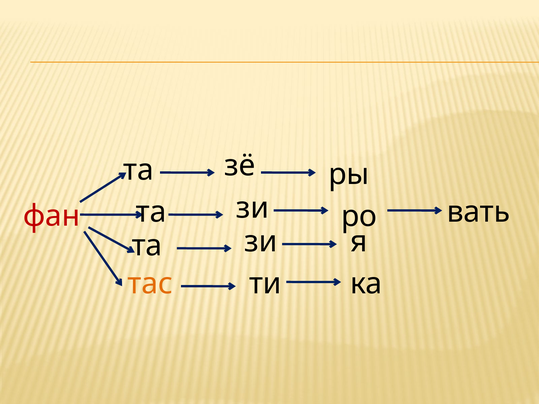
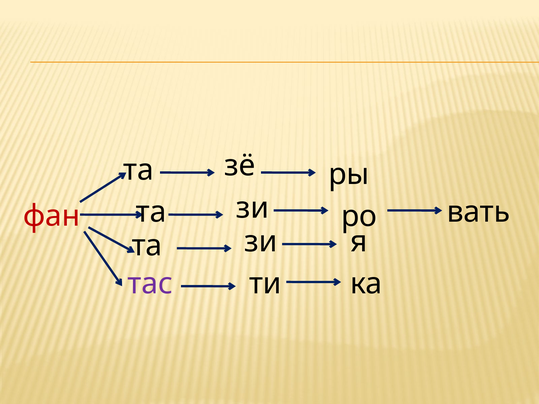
тас colour: orange -> purple (150, 284)
